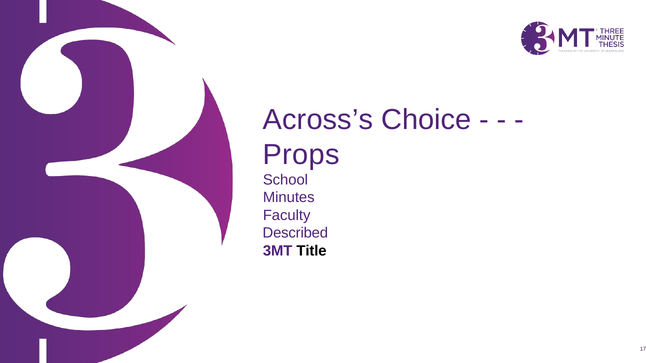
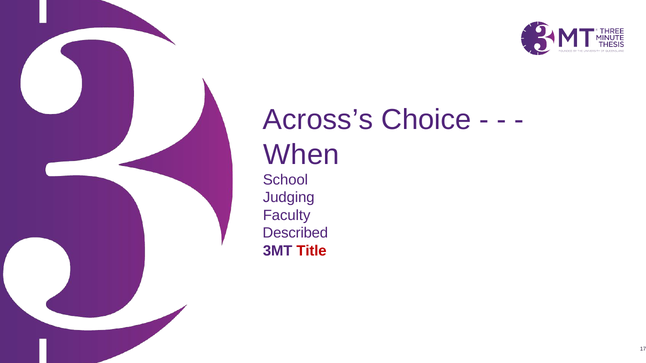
Props: Props -> When (301, 155)
Minutes: Minutes -> Judging (289, 198)
Title colour: black -> red (312, 251)
